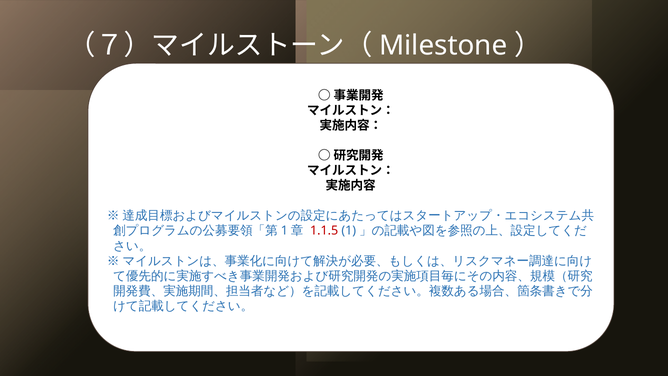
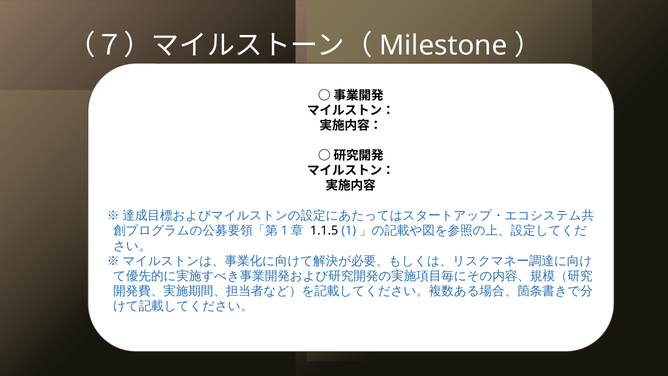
1.1.5 colour: red -> black (324, 231)
